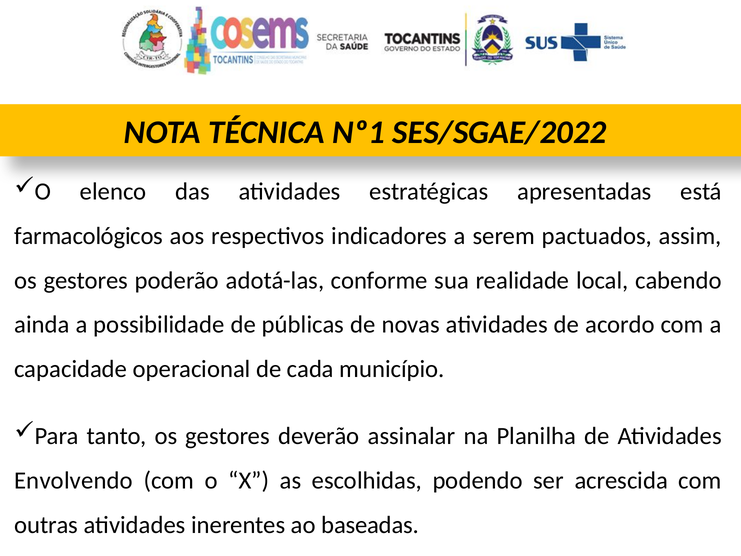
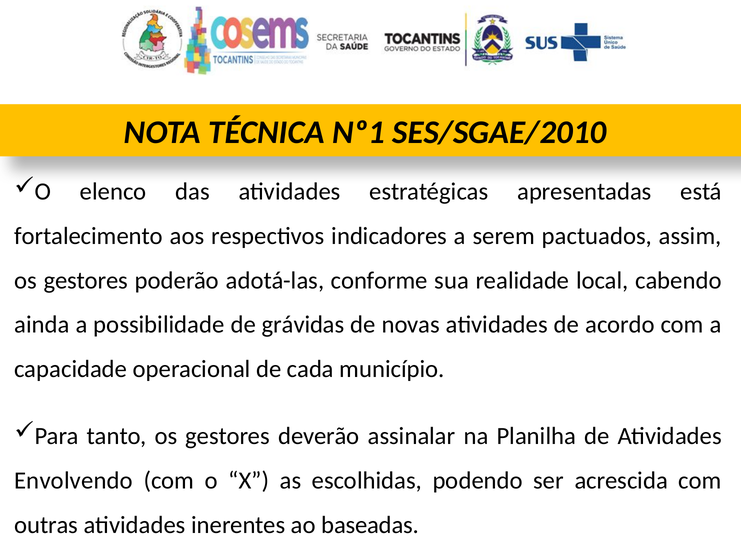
SES/SGAE/2022: SES/SGAE/2022 -> SES/SGAE/2010 (499, 133)
farmacológicos: farmacológicos -> fortalecimento (89, 236)
públicas: públicas -> grávidas (303, 325)
